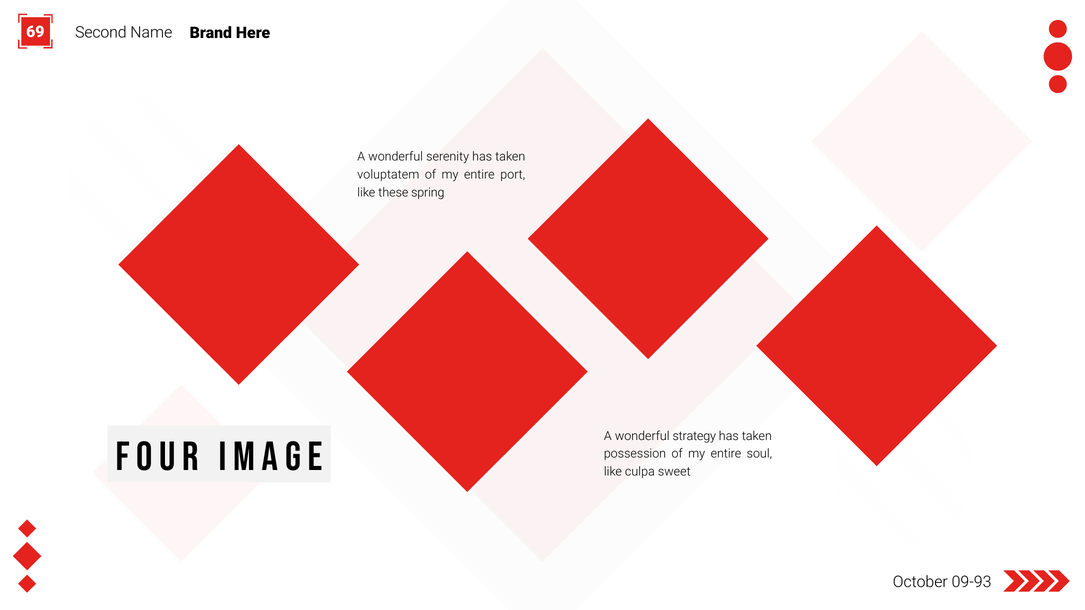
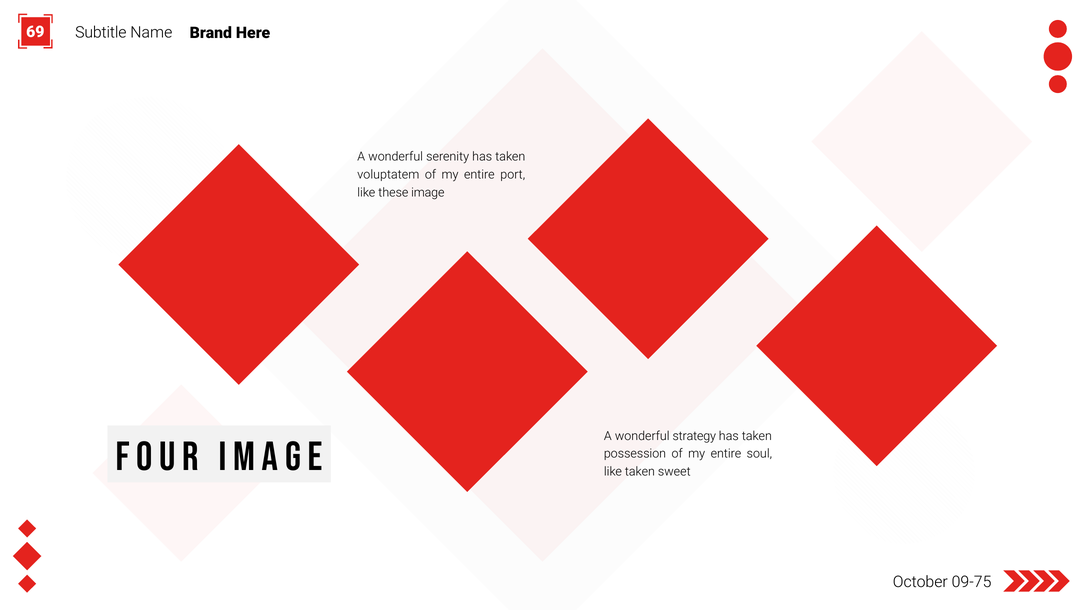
Second: Second -> Subtitle (101, 33)
these spring: spring -> image (428, 193)
like culpa: culpa -> taken (640, 472)
09-93: 09-93 -> 09-75 (972, 583)
